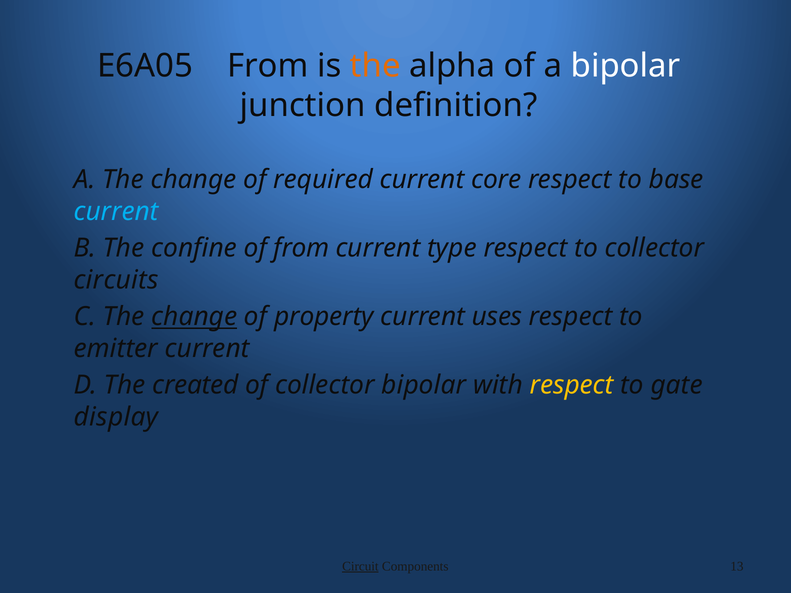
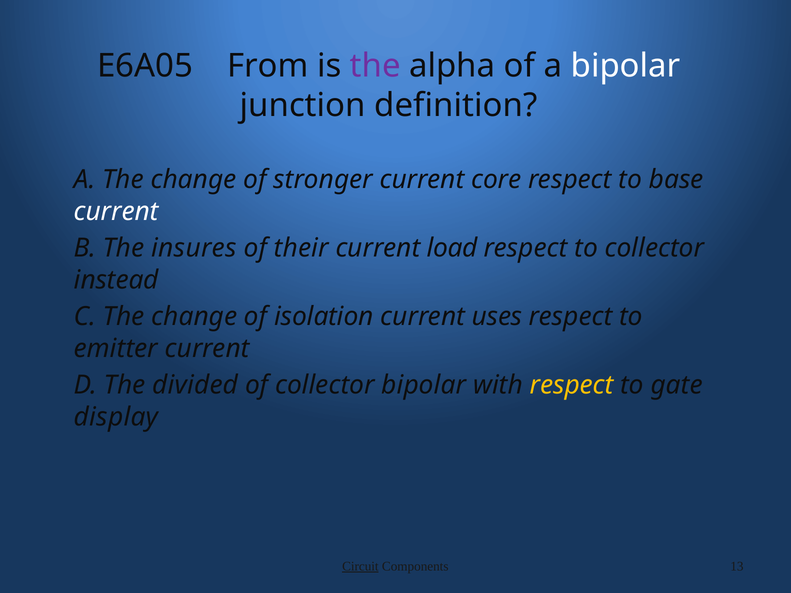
the colour: orange -> purple (375, 66)
required: required -> stronger (323, 180)
current colour: light blue -> white (116, 211)
confine: confine -> insures (194, 248)
of from: from -> their (301, 248)
type: type -> load (452, 248)
circuits: circuits -> instead (116, 280)
change underline: present -> none (194, 317)
property: property -> isolation (324, 317)
created: created -> divided (195, 385)
